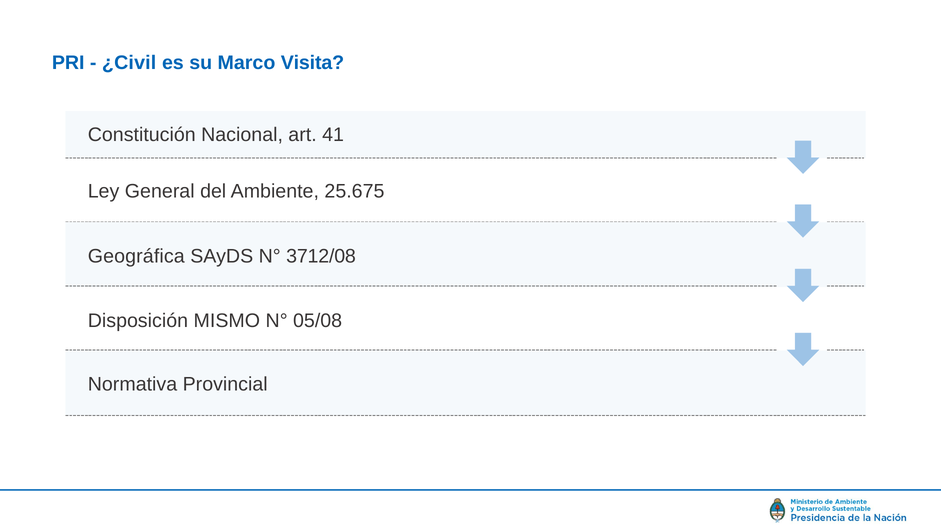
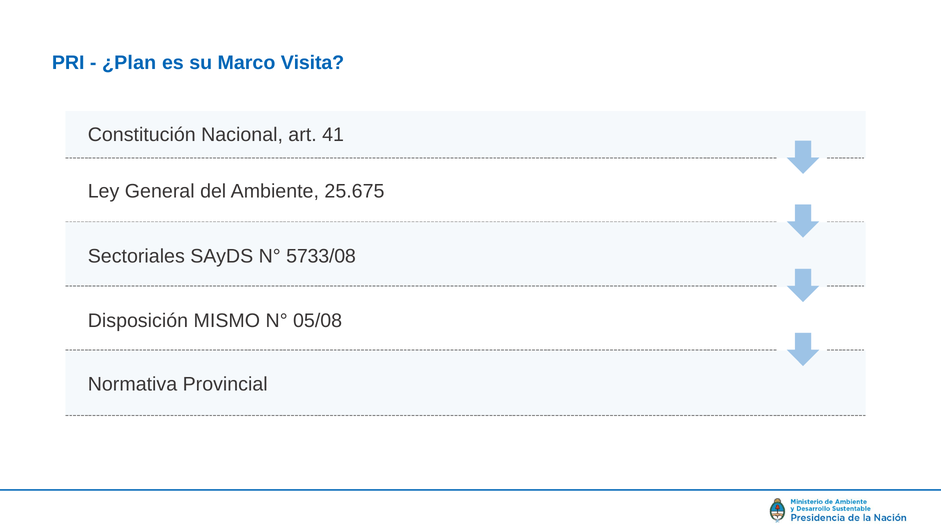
¿Civil: ¿Civil -> ¿Plan (129, 63)
Geográfica: Geográfica -> Sectoriales (136, 256)
3712/08: 3712/08 -> 5733/08 (321, 256)
